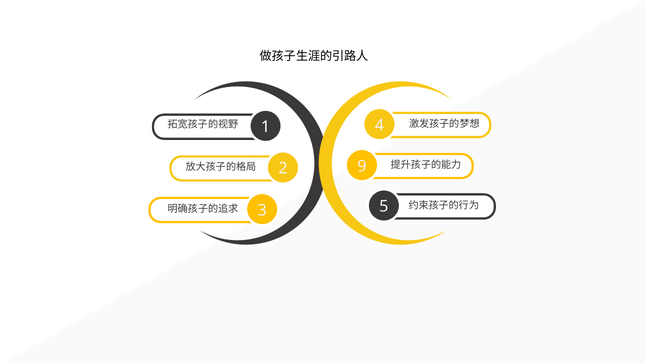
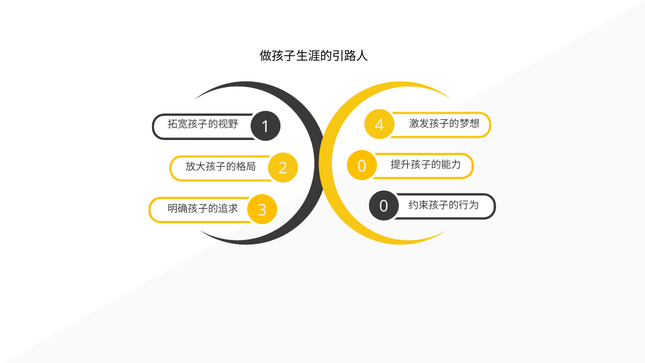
9: 9 -> 0 (362, 166)
5: 5 -> 0 (384, 207)
